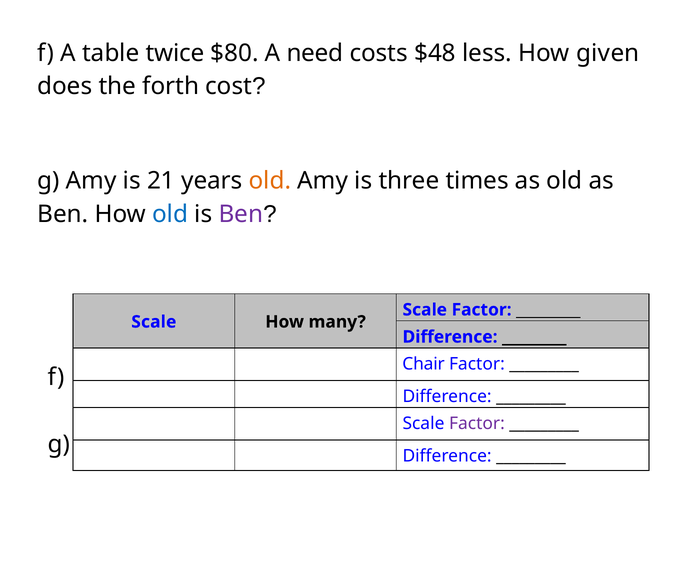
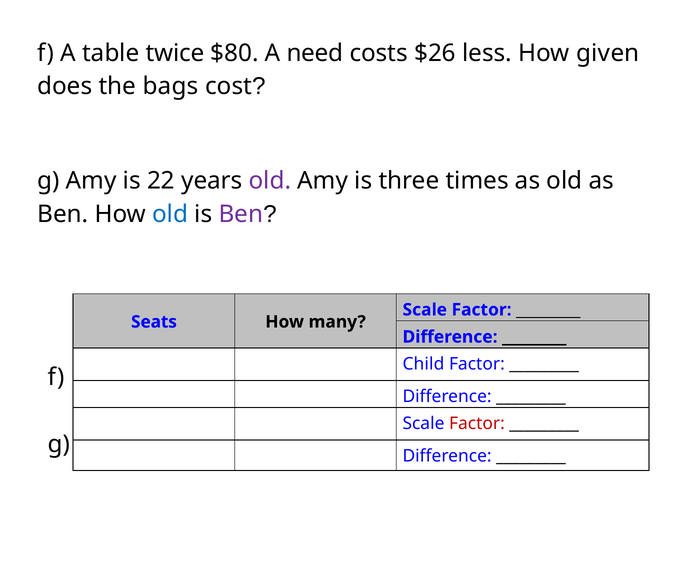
$48: $48 -> $26 (435, 53)
forth: forth -> bags (171, 86)
21: 21 -> 22 (161, 181)
old colour: orange -> purple (270, 181)
Scale: Scale -> Seats (154, 322)
Chair: Chair -> Child (423, 364)
Factor colour: purple -> red (477, 424)
